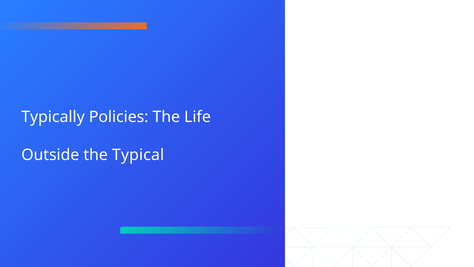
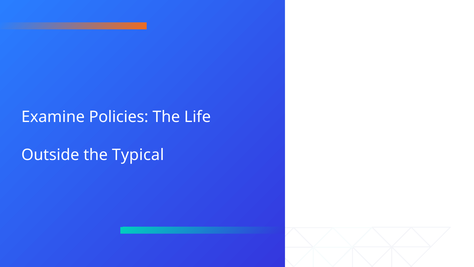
Typically: Typically -> Examine (53, 117)
